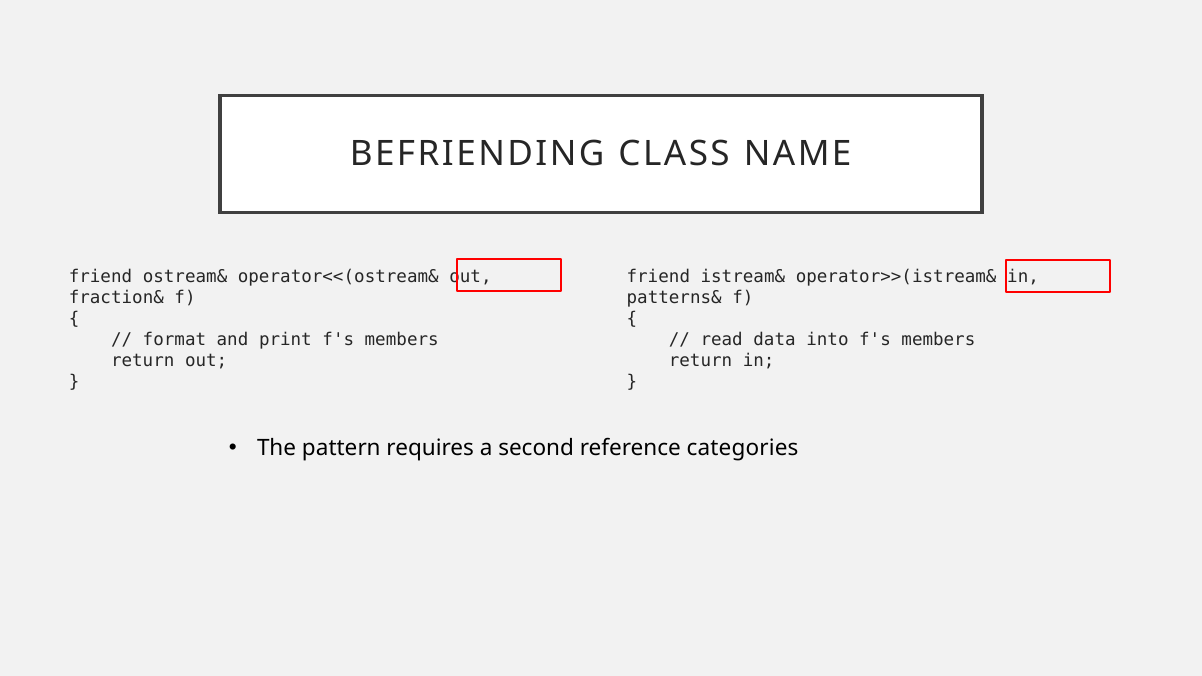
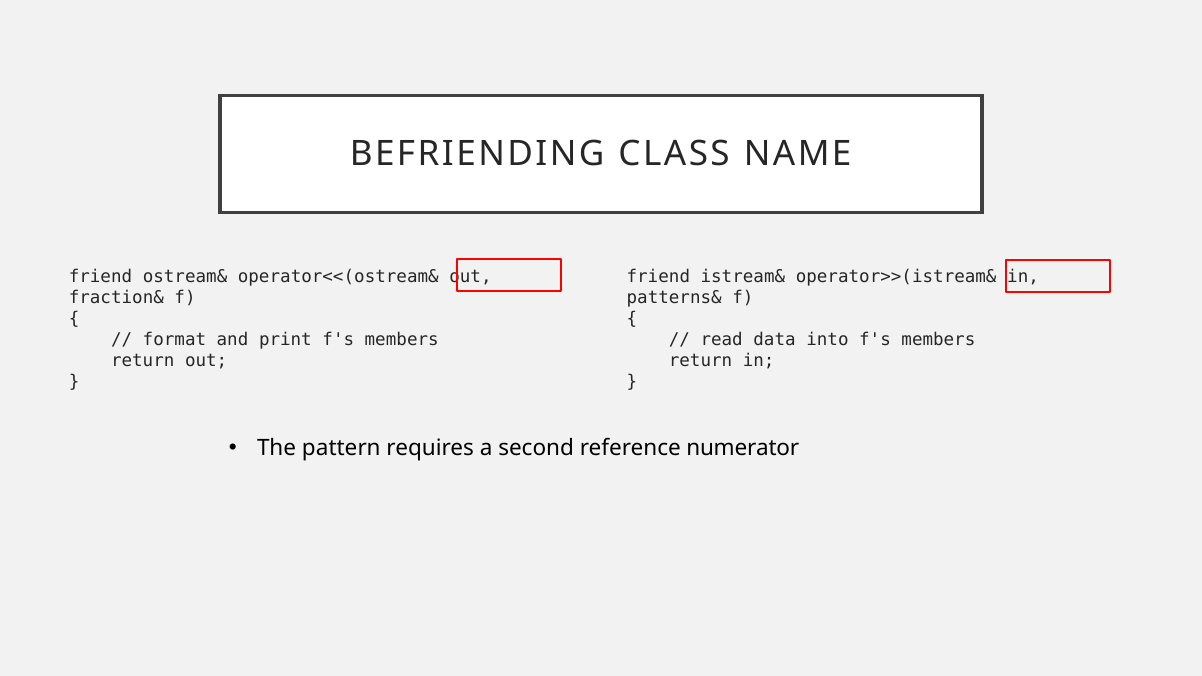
categories: categories -> numerator (743, 448)
